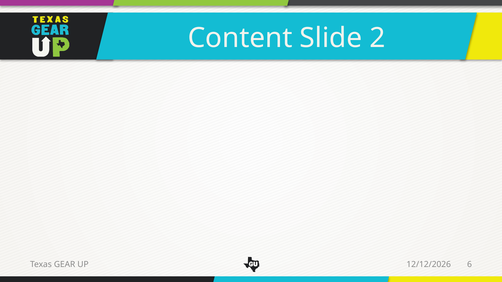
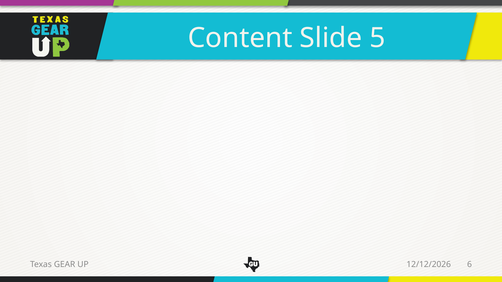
2: 2 -> 5 (377, 38)
